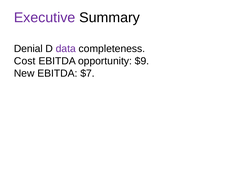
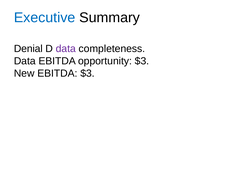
Executive colour: purple -> blue (45, 18)
Cost: Cost -> Data (25, 61)
opportunity $9: $9 -> $3 (142, 61)
EBITDA $7: $7 -> $3 (88, 73)
